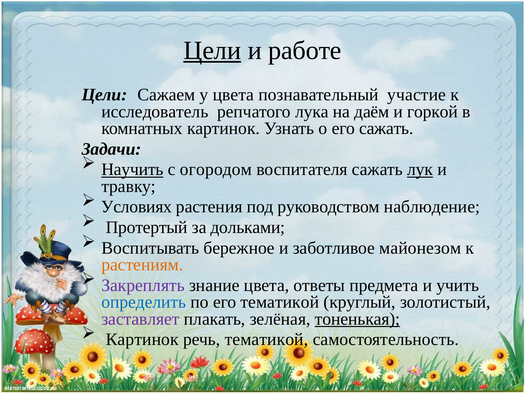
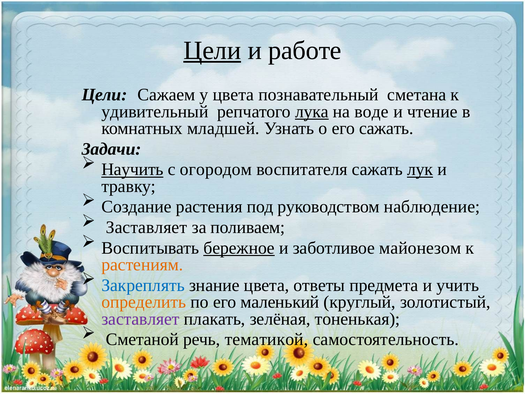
участие: участие -> сметана (417, 95)
исследователь: исследователь -> удивительный (155, 112)
лука underline: none -> present (312, 112)
даём: даём -> воде (372, 112)
горкой: горкой -> чтение (432, 112)
комнатных картинок: картинок -> младшей (223, 128)
Условиях: Условиях -> Создание (137, 207)
Протертый: Протертый -> Заставляет (146, 227)
дольками: дольками -> поливаем (248, 227)
бережное underline: none -> present (239, 248)
Закреплять colour: purple -> blue (143, 285)
определить colour: blue -> orange (144, 302)
его тематикой: тематикой -> маленький (280, 302)
тоненькая underline: present -> none (357, 319)
Картинок: Картинок -> Сметаной (142, 339)
